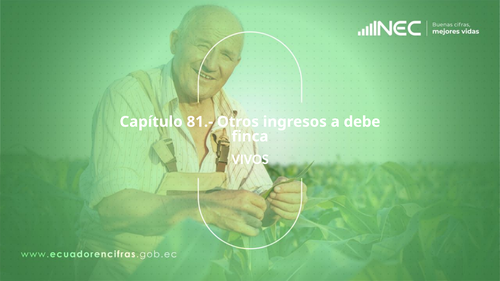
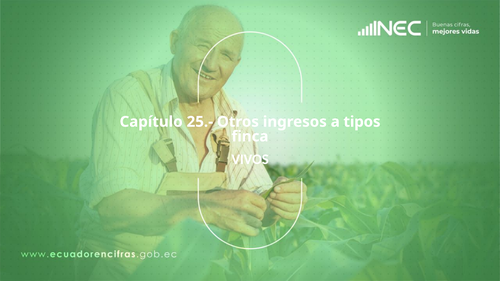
81.-: 81.- -> 25.- (200, 122)
debe: debe -> tipos (362, 122)
